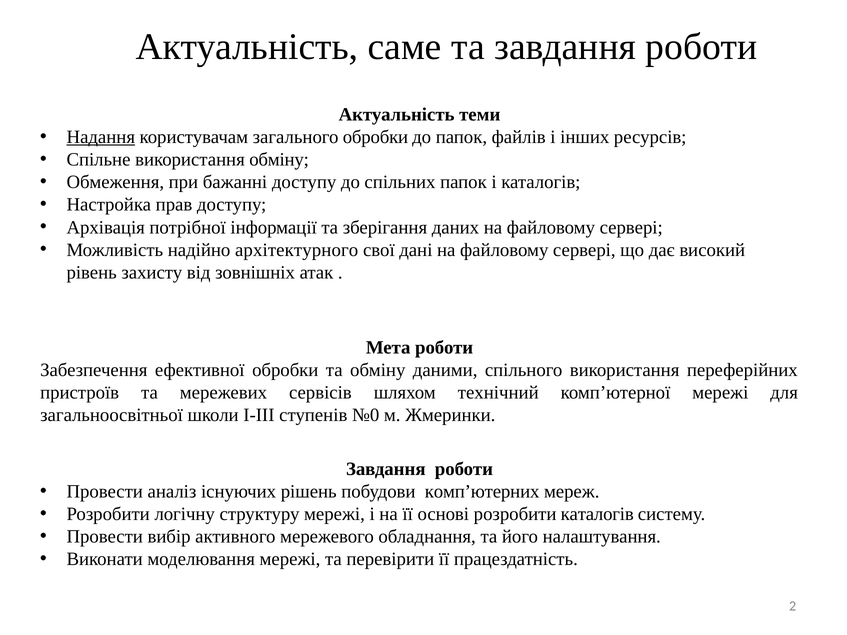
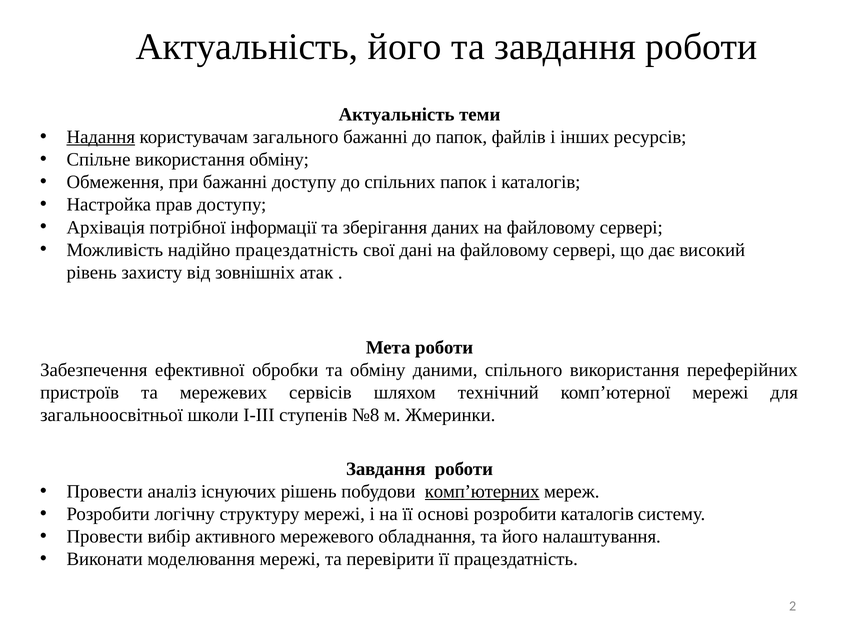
Актуальність саме: саме -> його (405, 47)
загального обробки: обробки -> бажанні (375, 137)
надійно архітектурного: архітектурного -> працездатність (297, 250)
№0: №0 -> №8 (366, 415)
комп’ютерних underline: none -> present (482, 492)
